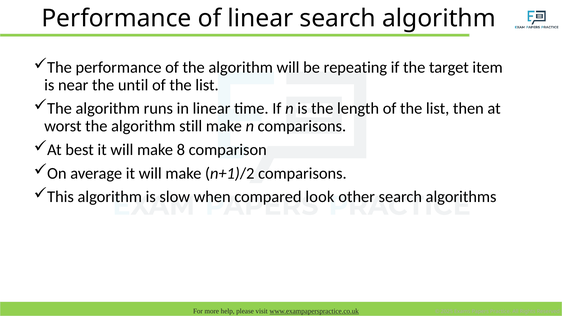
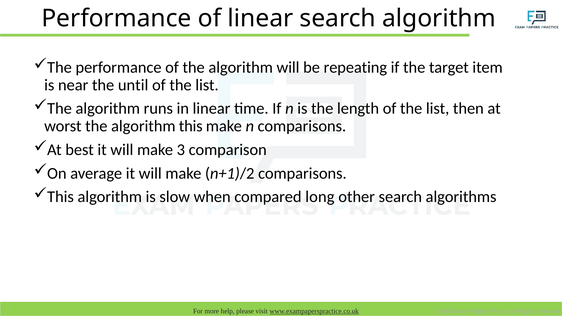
algorithm still: still -> this (191, 126)
8: 8 -> 3 (181, 150)
look: look -> long (320, 197)
